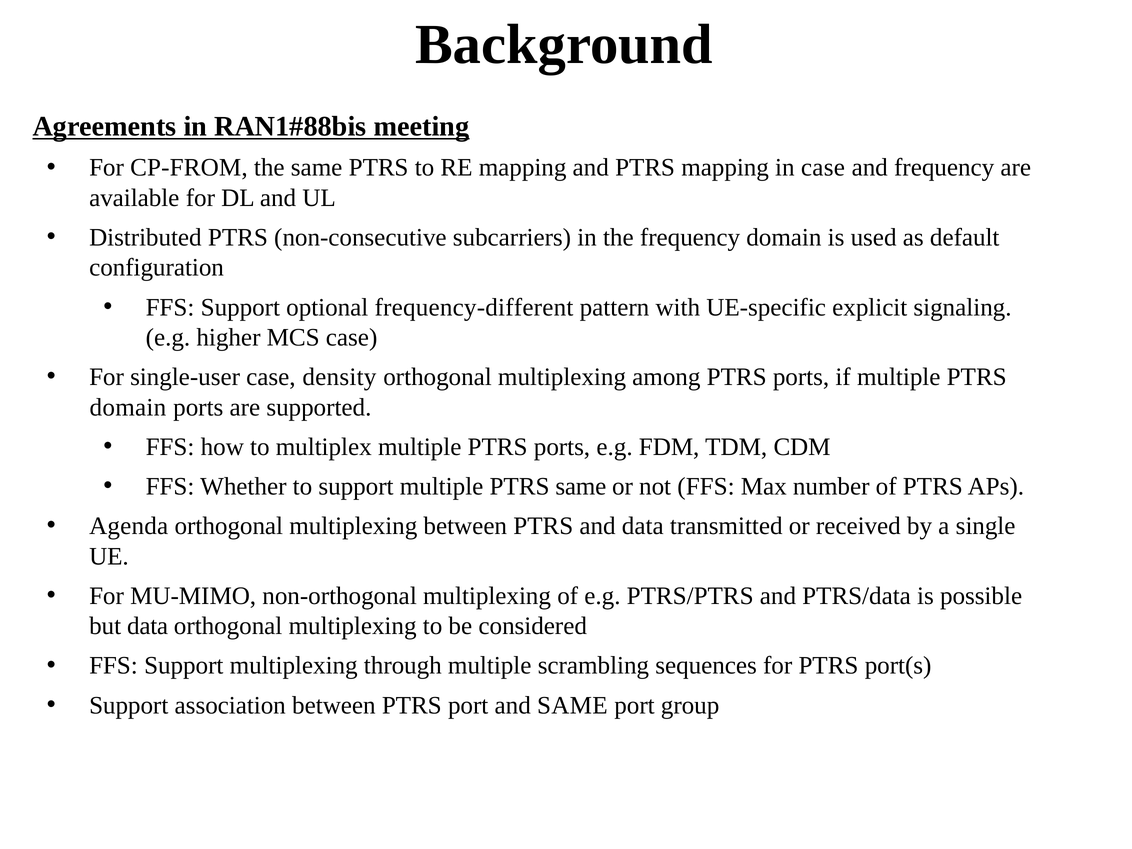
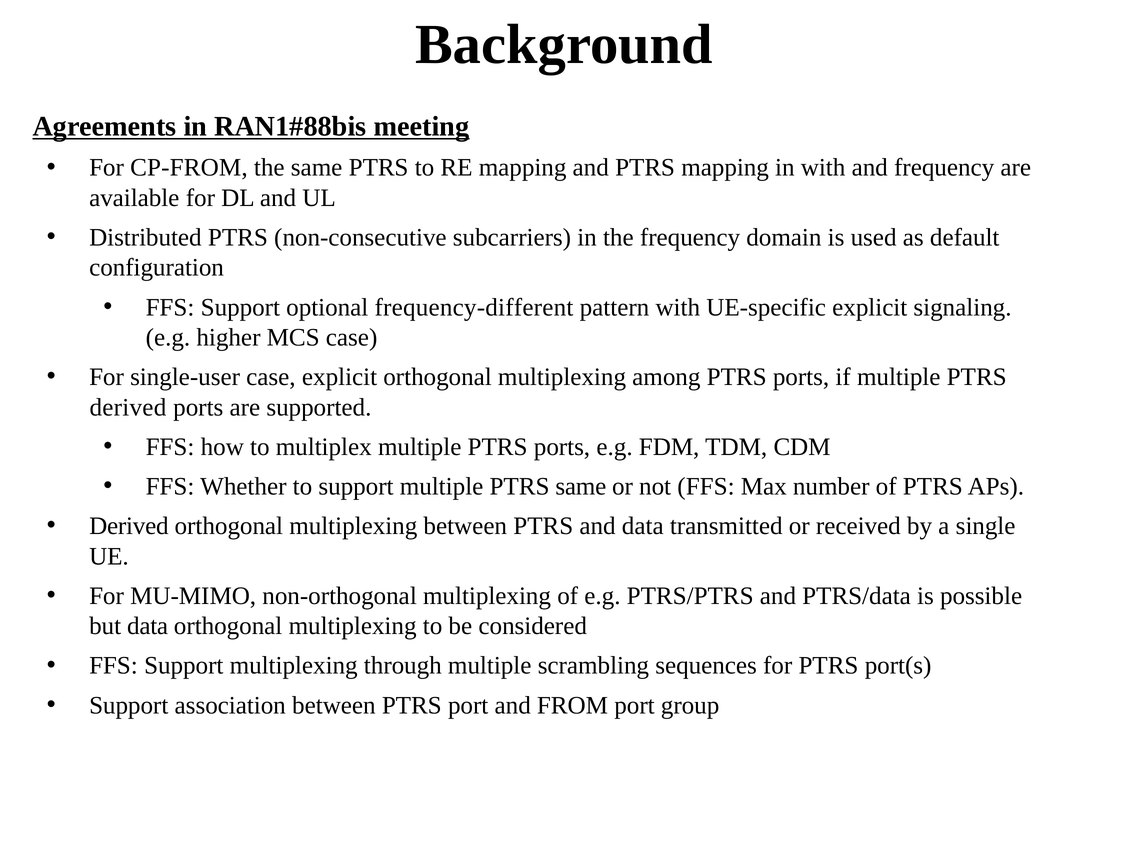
in case: case -> with (823, 168)
case density: density -> explicit (340, 377)
domain: domain -> derived (128, 407)
Agenda: Agenda -> Derived (129, 526)
and SAME: SAME -> FROM (572, 705)
